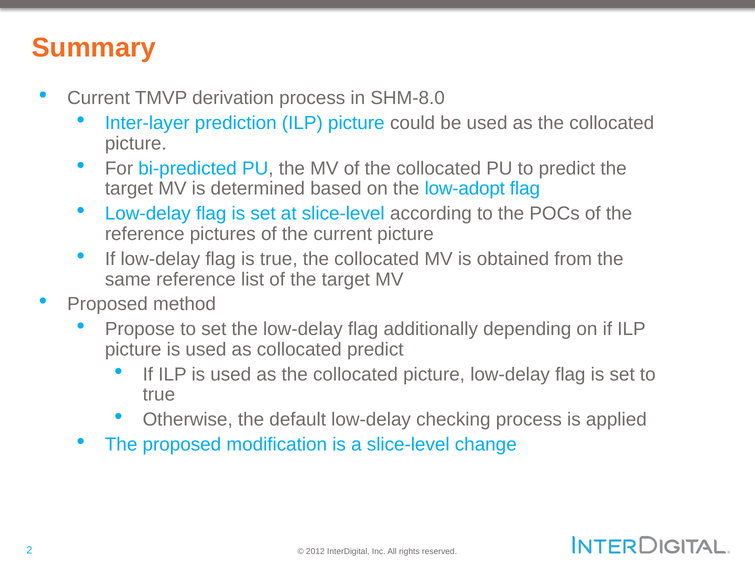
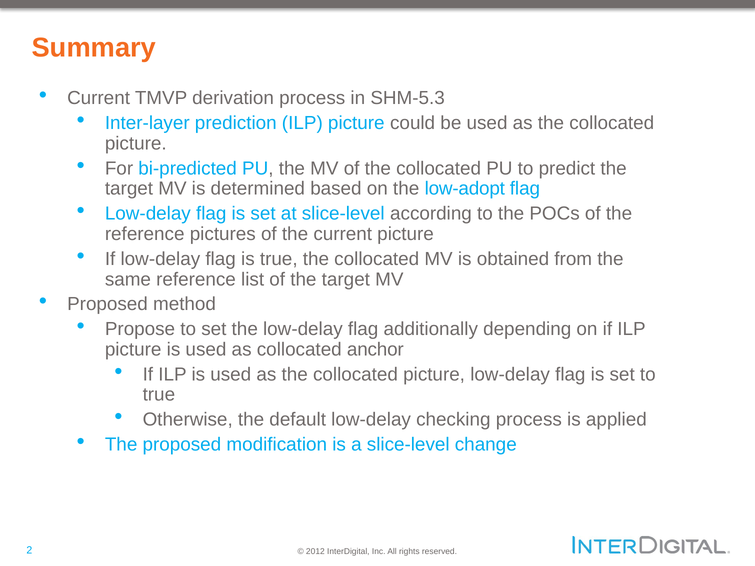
SHM-8.0: SHM-8.0 -> SHM-5.3 (408, 98)
collocated predict: predict -> anchor (375, 350)
